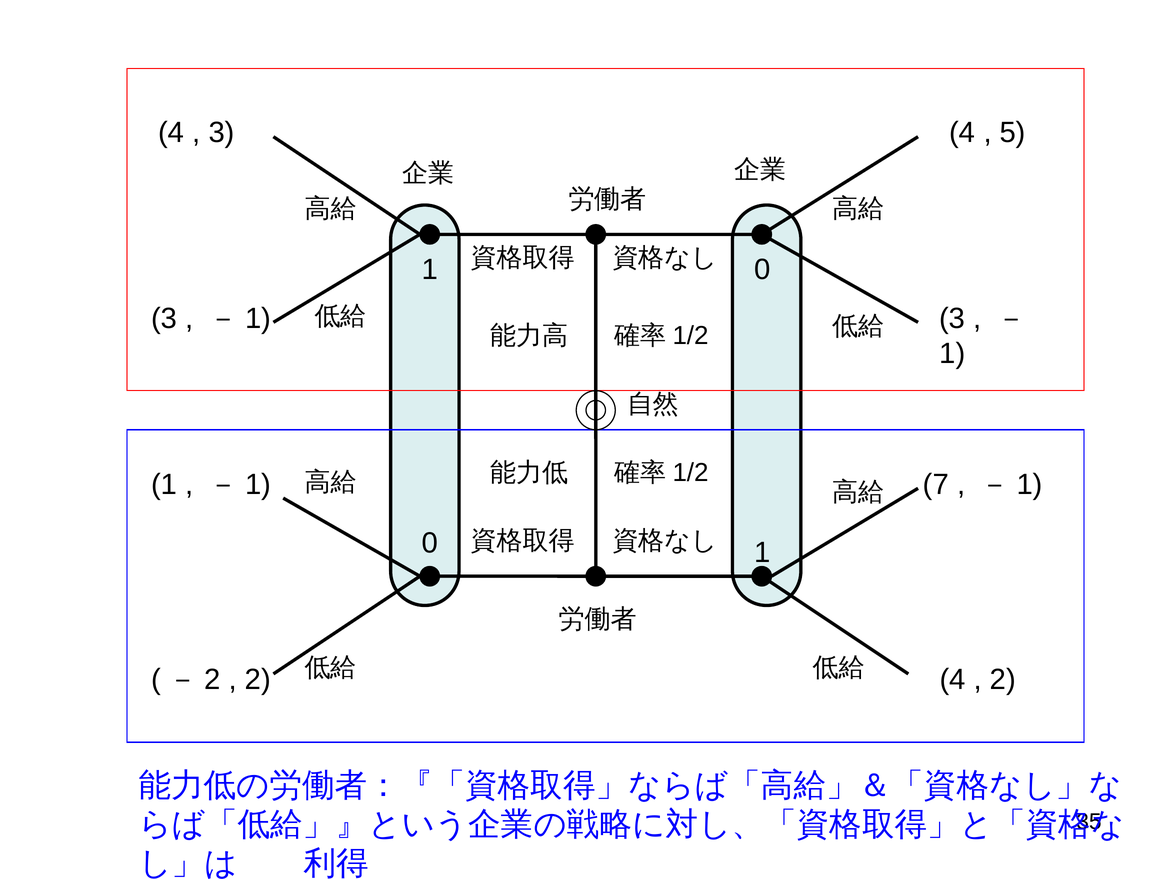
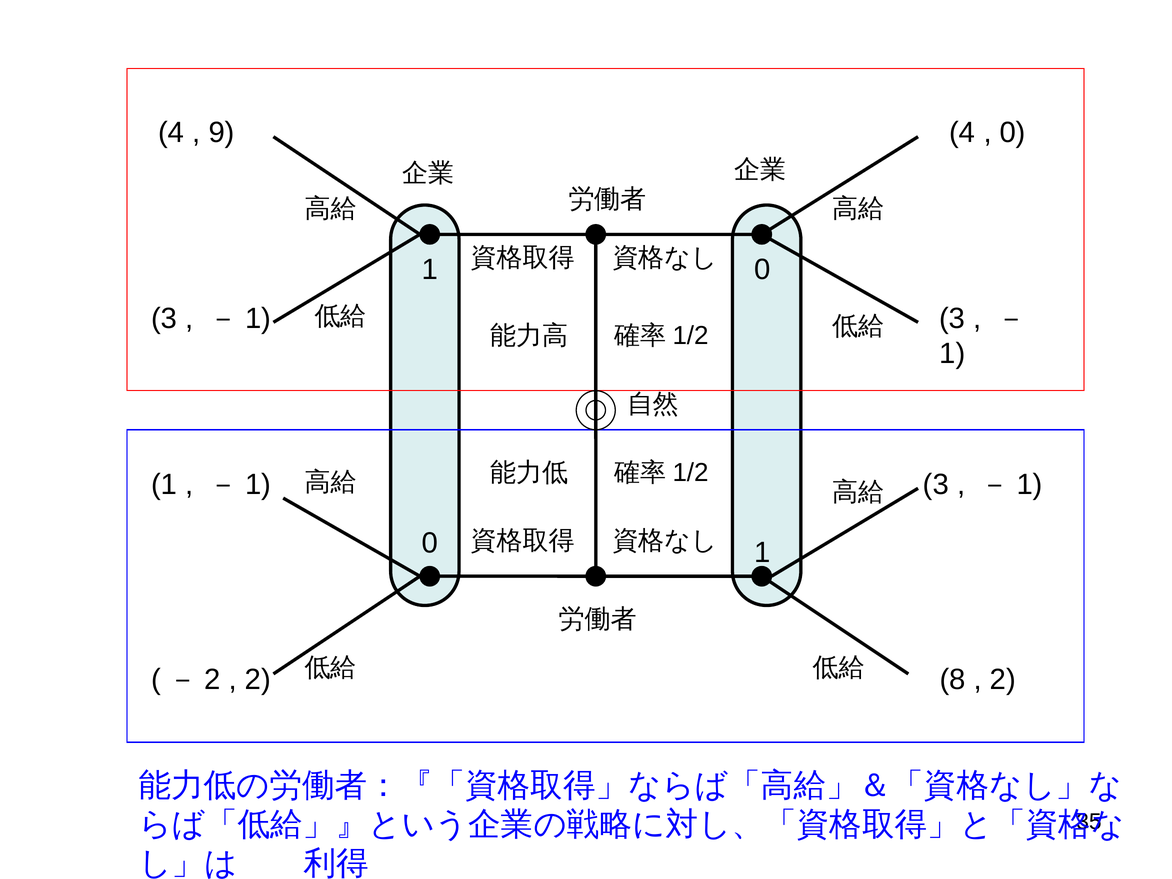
3: 3 -> 9 (222, 133)
5: 5 -> 0 (1013, 133)
7: 7 -> 3 (936, 484)
2 4: 4 -> 8 (953, 680)
